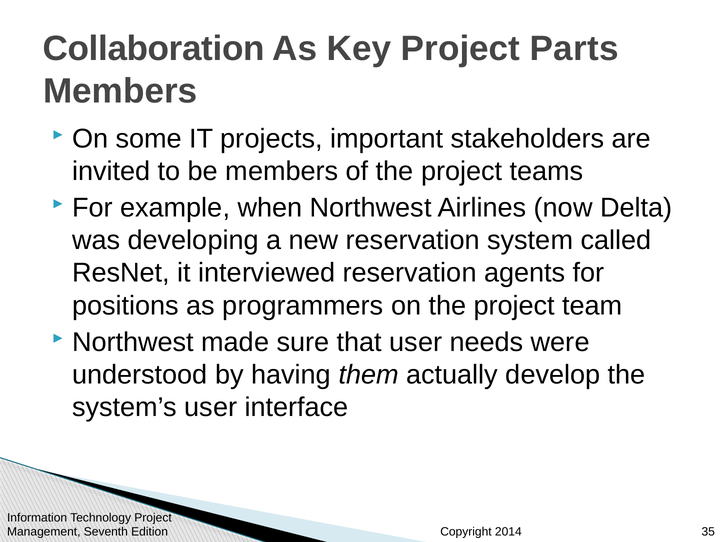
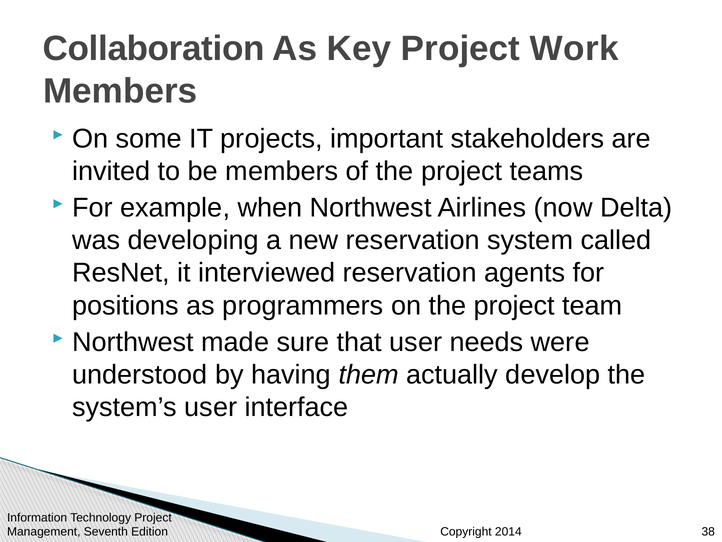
Parts: Parts -> Work (574, 49)
35: 35 -> 38 (708, 532)
